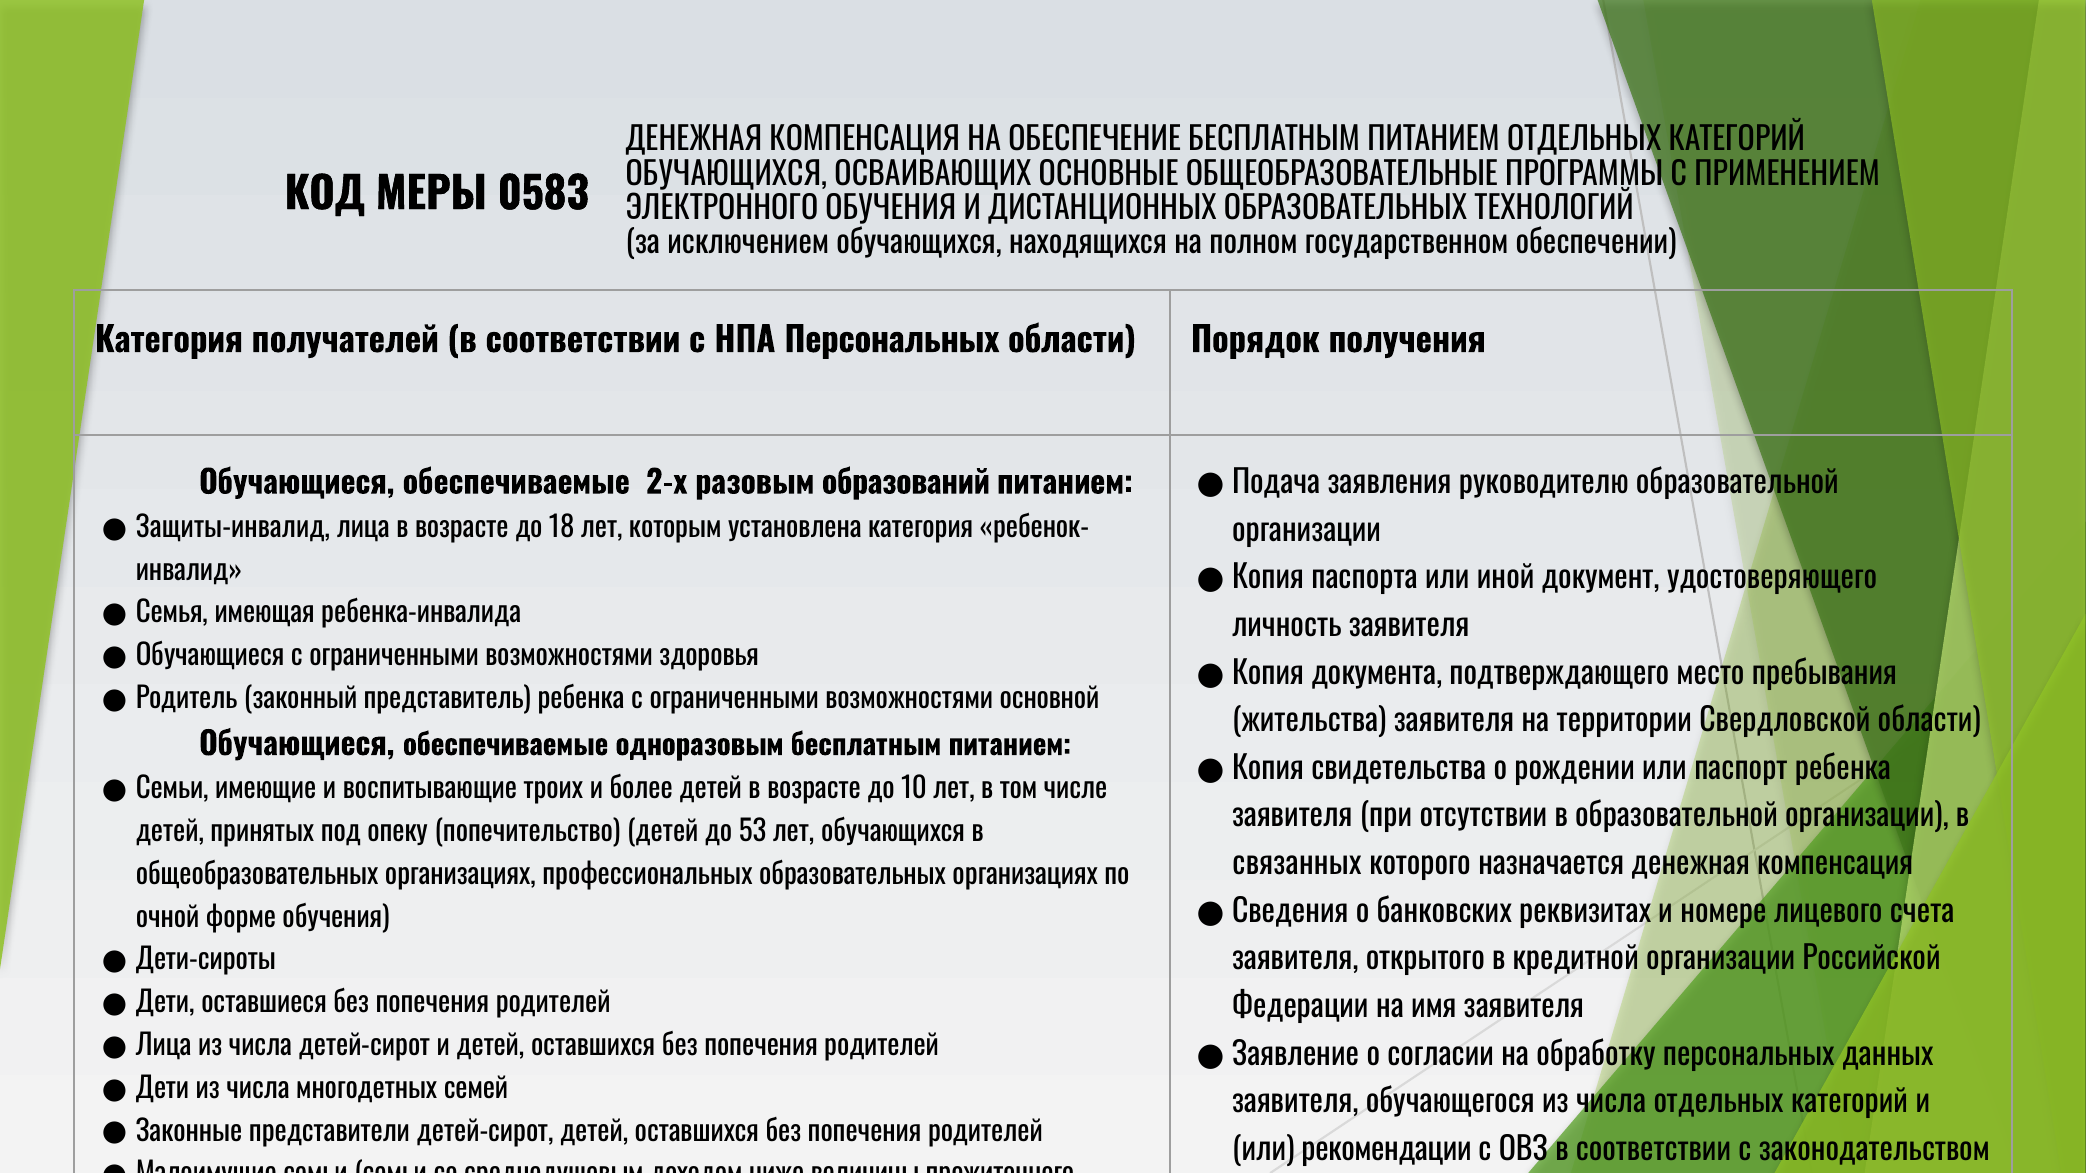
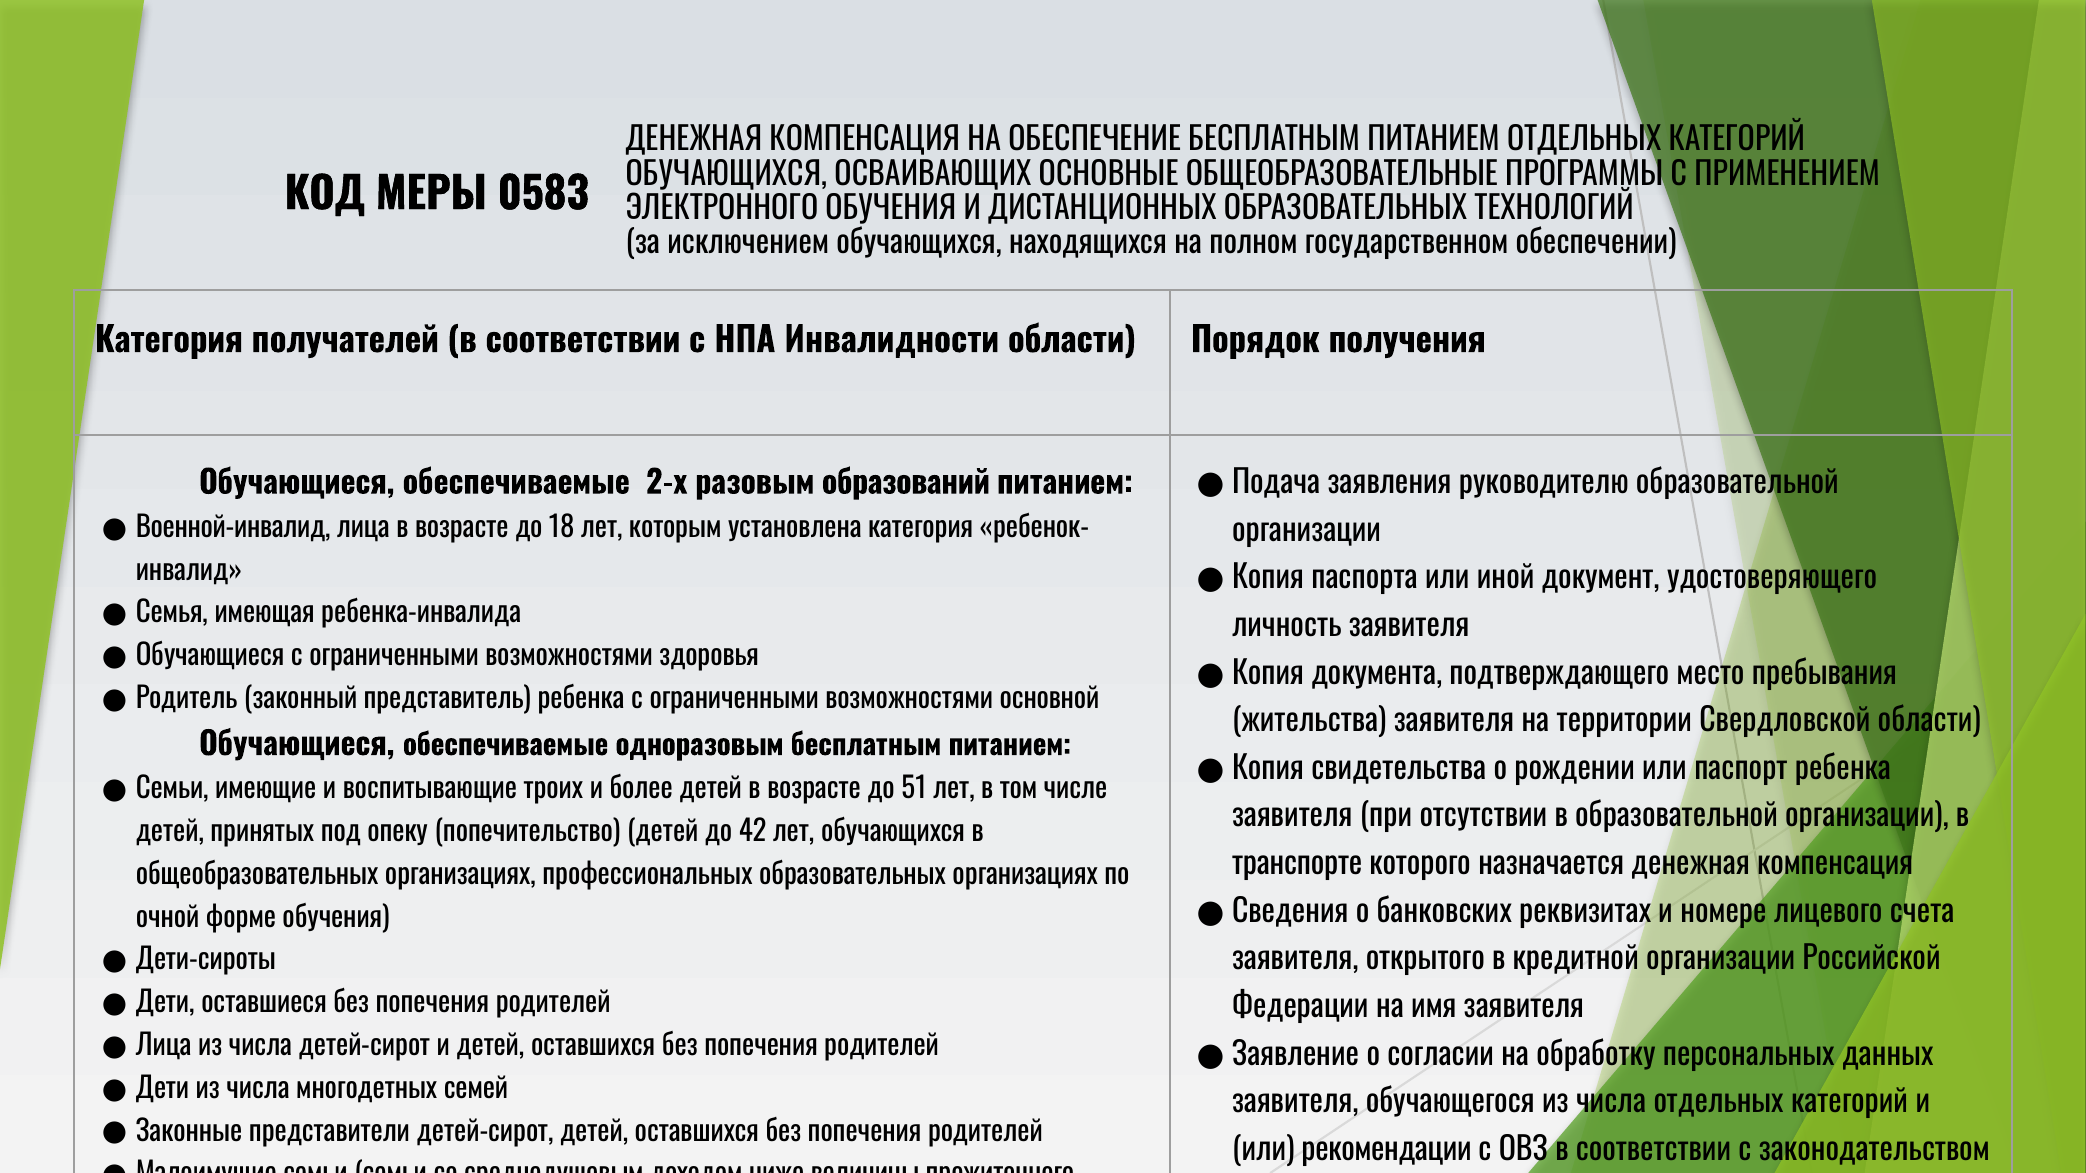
НПА Персональных: Персональных -> Инвалидности (892, 341)
Защиты-инвалид: Защиты-инвалид -> Военной-инвалид (233, 528)
10: 10 -> 51 (914, 790)
53: 53 -> 42 (753, 832)
связанных: связанных -> транспорте (1297, 864)
